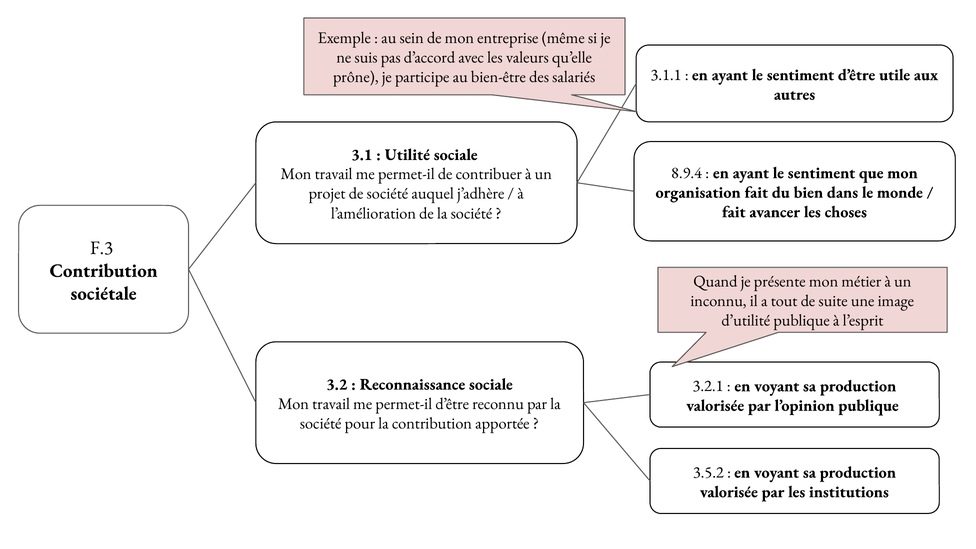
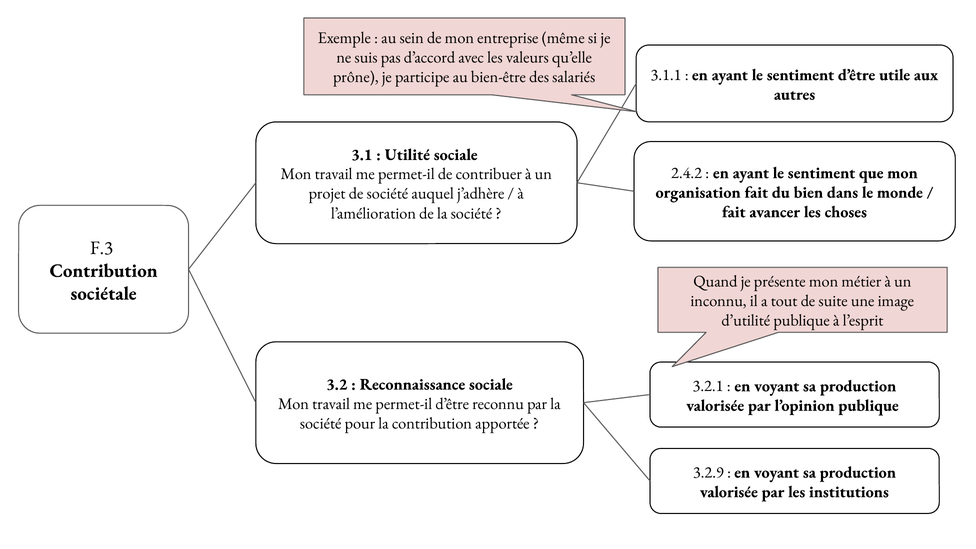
8.9.4: 8.9.4 -> 2.4.2 (687, 173)
3.5.2: 3.5.2 -> 3.2.9 (708, 472)
